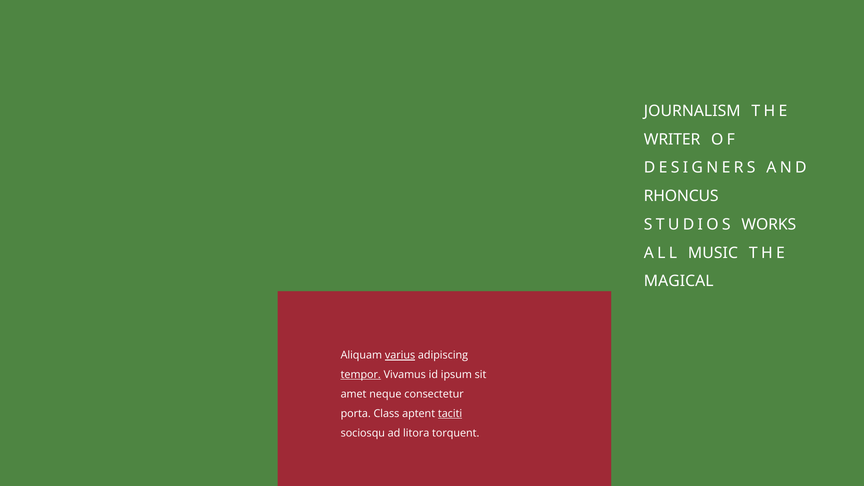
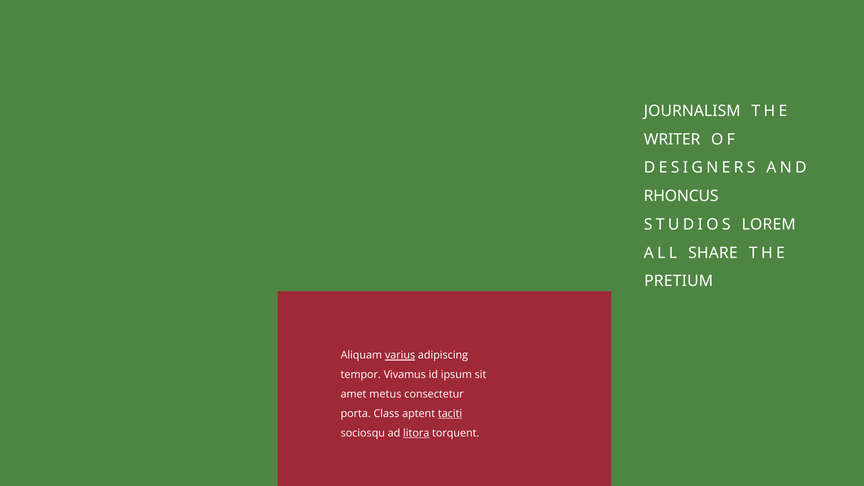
WORKS: WORKS -> LOREM (769, 224)
MUSIC: MUSIC -> SHARE (713, 253)
MAGICAL: MAGICAL -> PRETIUM (679, 281)
tempor underline: present -> none (361, 375)
neque: neque -> metus (385, 394)
litora underline: none -> present (416, 433)
